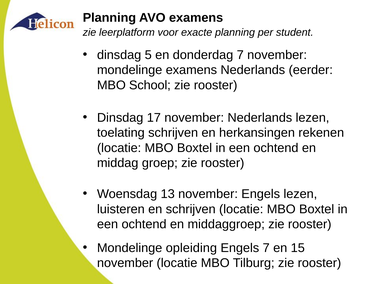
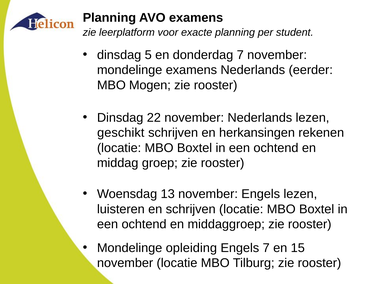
School: School -> Mogen (150, 85)
17: 17 -> 22 (154, 118)
toelating: toelating -> geschikt (121, 133)
